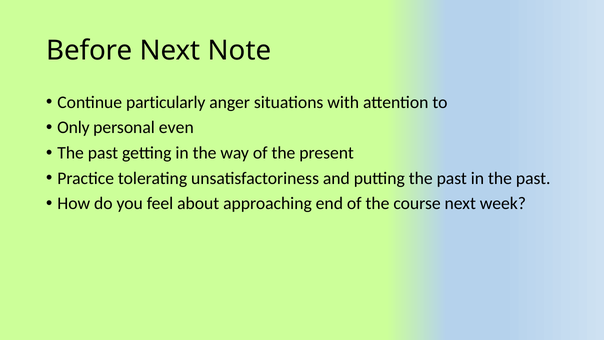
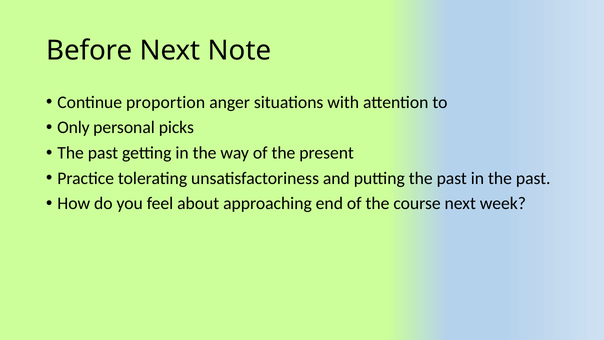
particularly: particularly -> proportion (166, 102)
even: even -> picks (176, 127)
